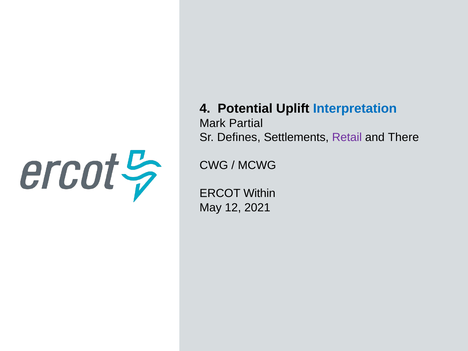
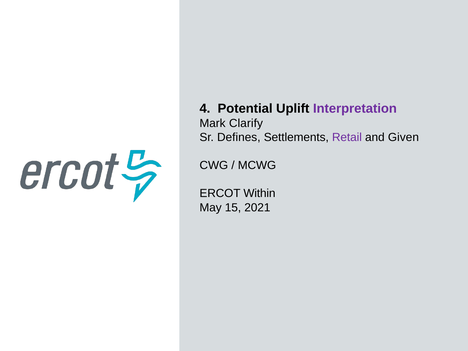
Interpretation colour: blue -> purple (355, 109)
Partial: Partial -> Clarify (246, 123)
There: There -> Given (403, 137)
12: 12 -> 15 (233, 207)
